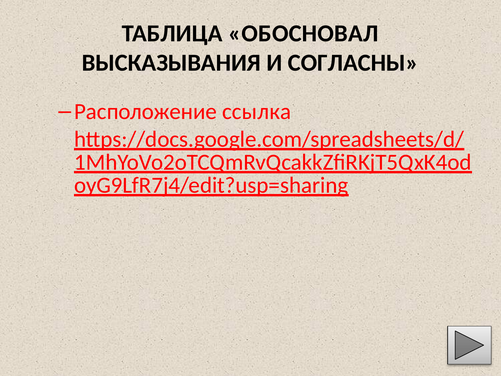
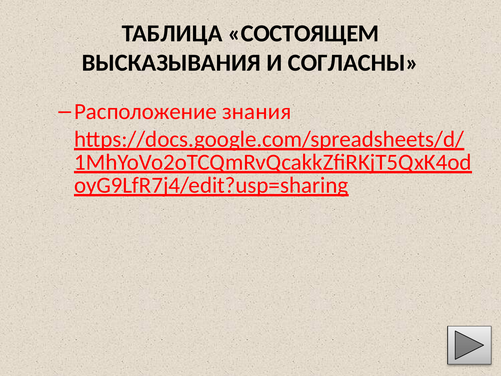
ОБОСНОВАЛ: ОБОСНОВАЛ -> СОСТОЯЩЕМ (304, 34)
ссылка: ссылка -> знания (257, 112)
